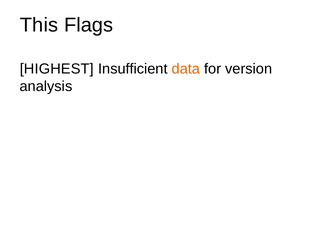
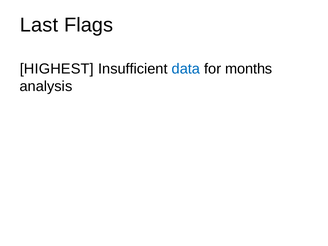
This: This -> Last (39, 25)
data colour: orange -> blue (186, 69)
version: version -> months (249, 69)
